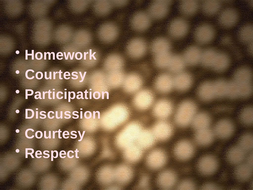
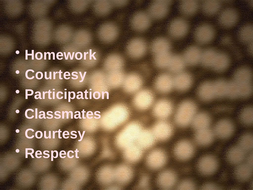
Discussion: Discussion -> Classmates (63, 114)
